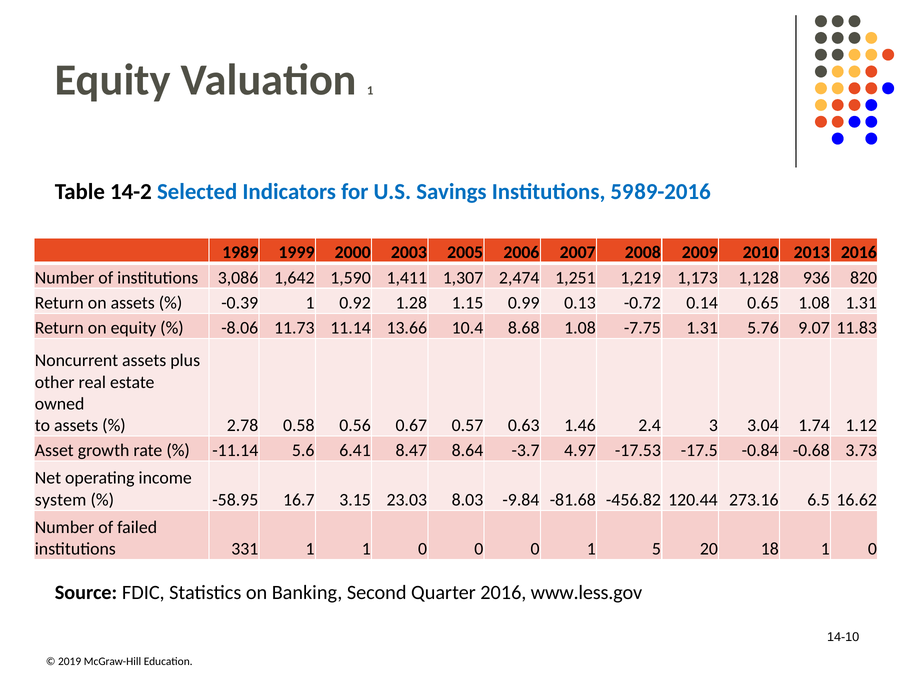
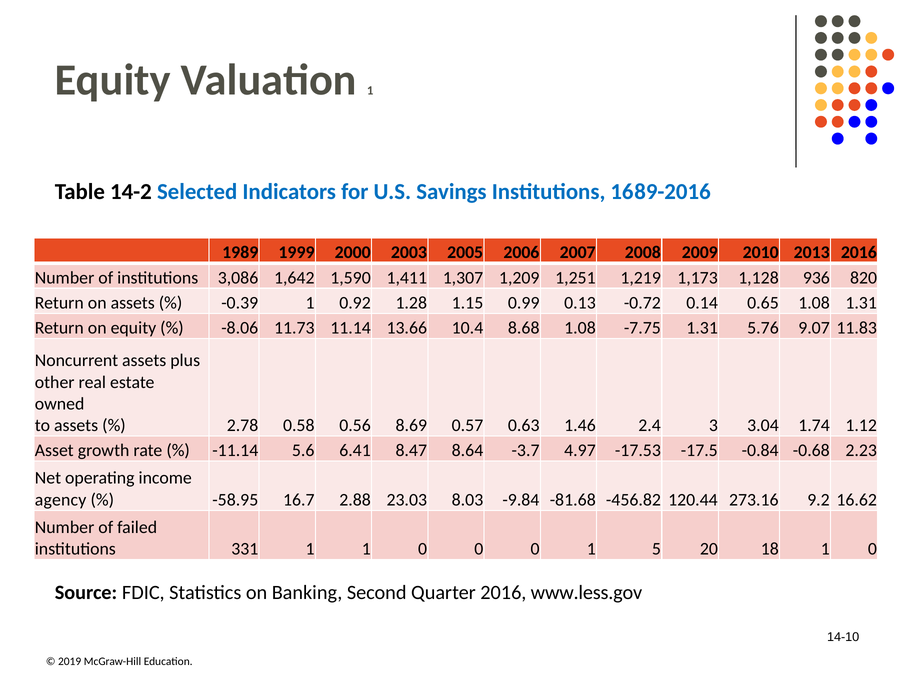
59: 59 -> 16 (622, 192)
2,474: 2,474 -> 1,209 (519, 278)
0.67: 0.67 -> 8.69 (411, 426)
3.73: 3.73 -> 2.23 (861, 451)
system: system -> agency (61, 500)
3.15: 3.15 -> 2.88 (355, 500)
6.5: 6.5 -> 9.2 (818, 500)
